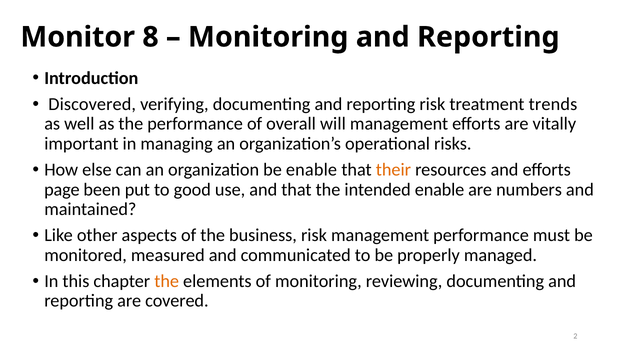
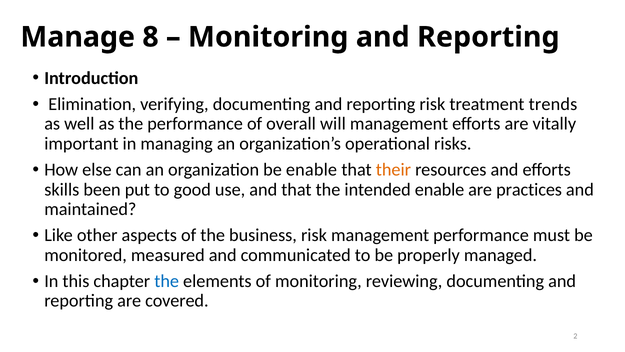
Monitor: Monitor -> Manage (78, 37)
Discovered: Discovered -> Elimination (92, 104)
page: page -> skills (62, 189)
numbers: numbers -> practices (529, 189)
the colour: orange -> blue (167, 281)
